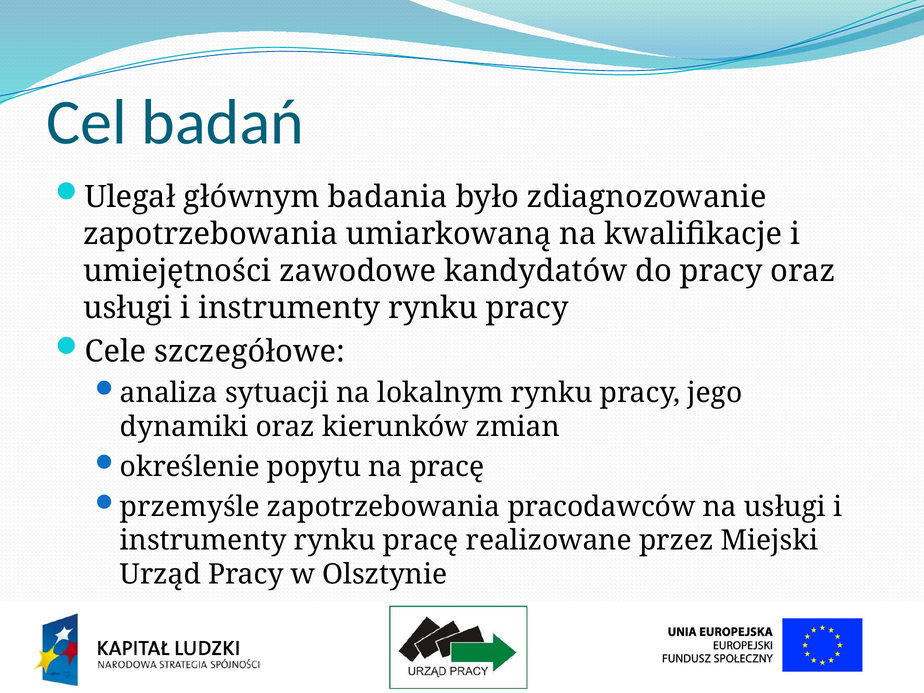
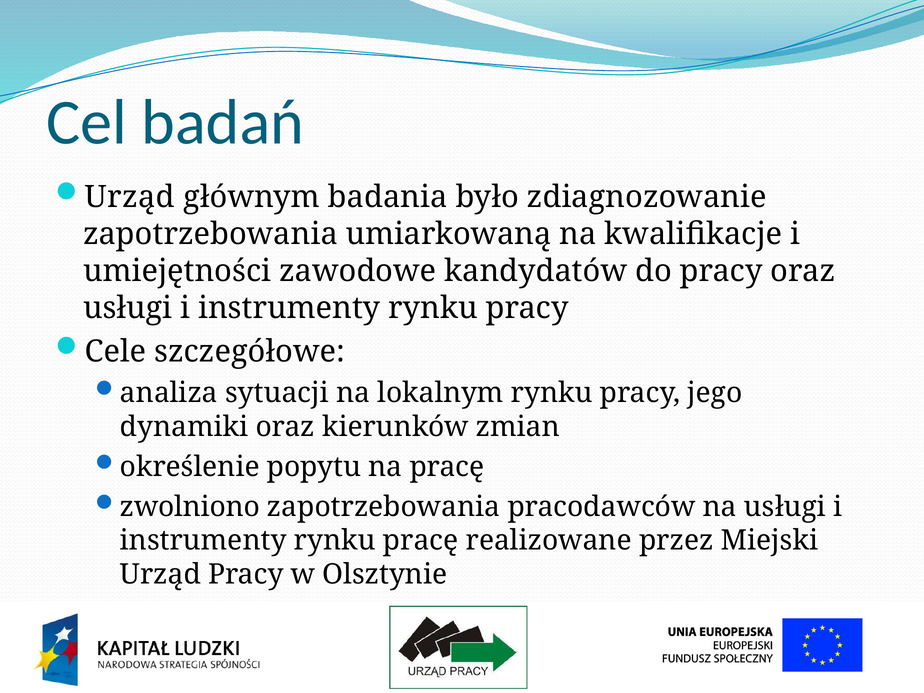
Ulegał: Ulegał -> Urząd (130, 197)
przemyśle: przemyśle -> zwolniono (190, 507)
